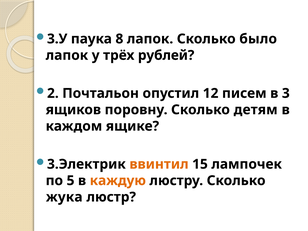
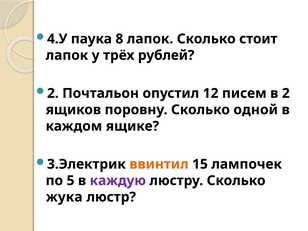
3.У: 3.У -> 4.У (57, 39)
было: было -> стоит (258, 39)
в 3: 3 -> 2 (286, 93)
детям: детям -> одной (256, 110)
каждую colour: orange -> purple (118, 181)
